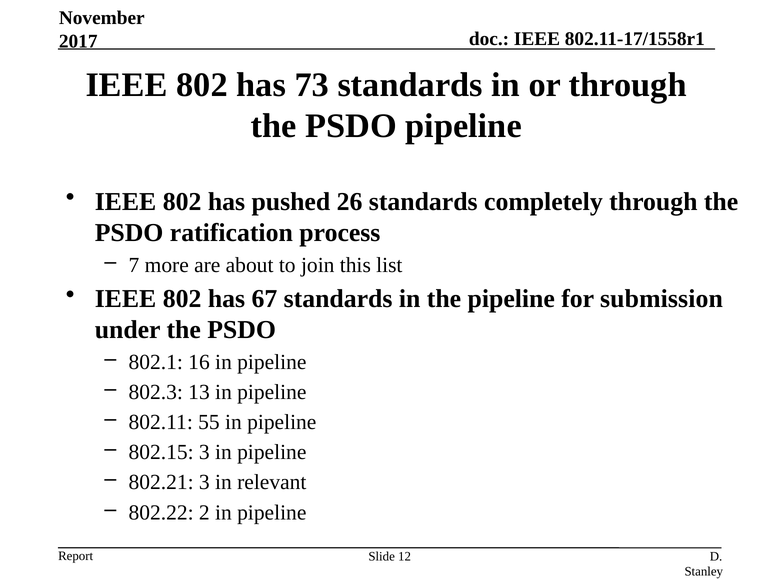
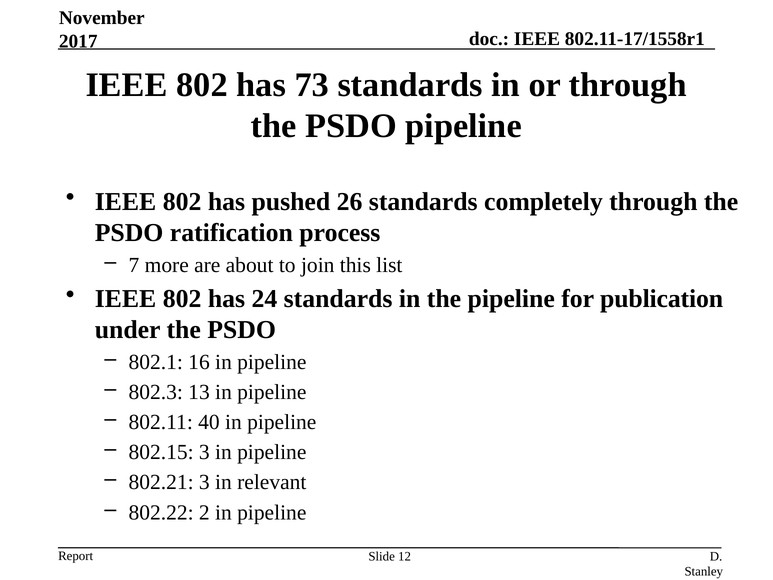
67: 67 -> 24 (264, 299)
submission: submission -> publication (662, 299)
55: 55 -> 40 (209, 422)
